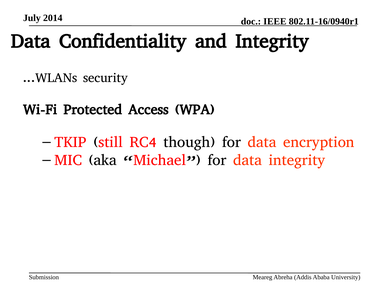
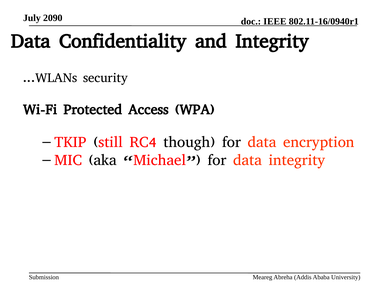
2014: 2014 -> 2090 (53, 18)
